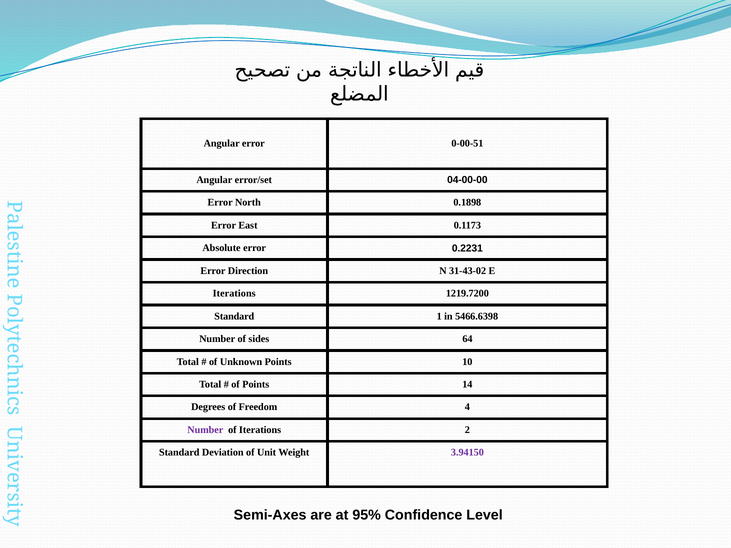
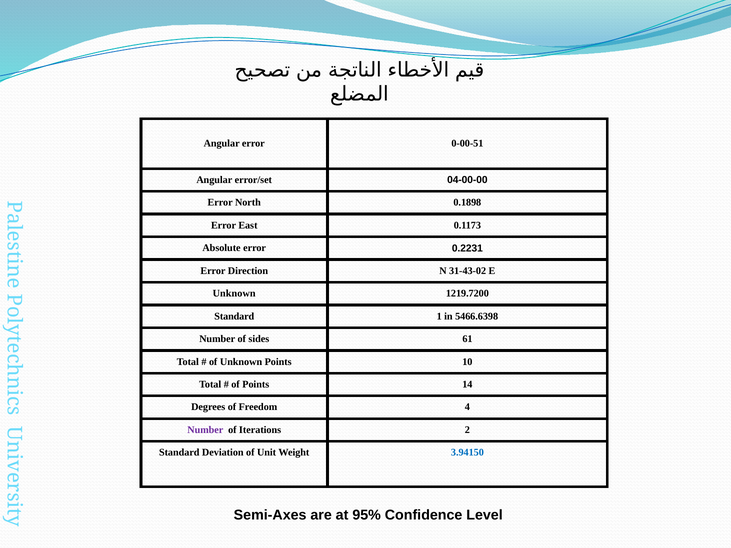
Iterations: Iterations -> Unknown (234, 294)
64: 64 -> 61 (467, 339)
3.94150 colour: purple -> blue (467, 453)
